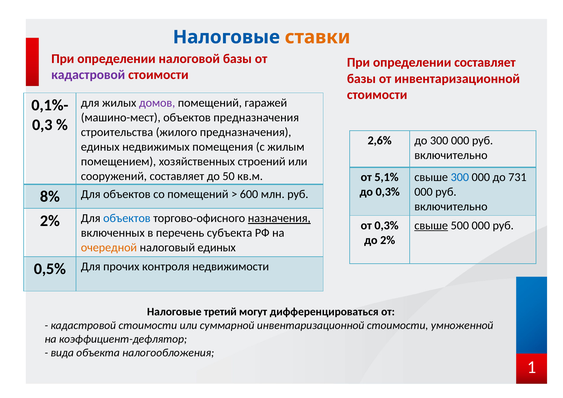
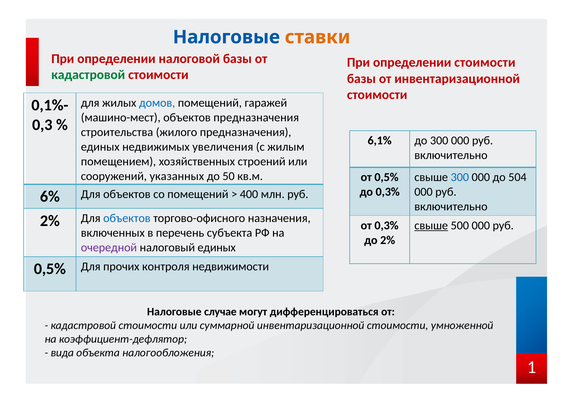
определении составляет: составляет -> стоимости (485, 63)
кадастровой colour: purple -> green (88, 75)
домов colour: purple -> blue (157, 103)
2,6%: 2,6% -> 6,1% (380, 141)
помещения: помещения -> увеличения (223, 147)
сооружений составляет: составляет -> указанных (177, 176)
от 5,1%: 5,1% -> 0,5% (387, 177)
731: 731 -> 504 (517, 177)
8%: 8% -> 6% (50, 197)
600: 600 -> 400 (249, 194)
назначения underline: present -> none (279, 218)
очередной colour: orange -> purple (109, 248)
третий: третий -> случае (220, 312)
